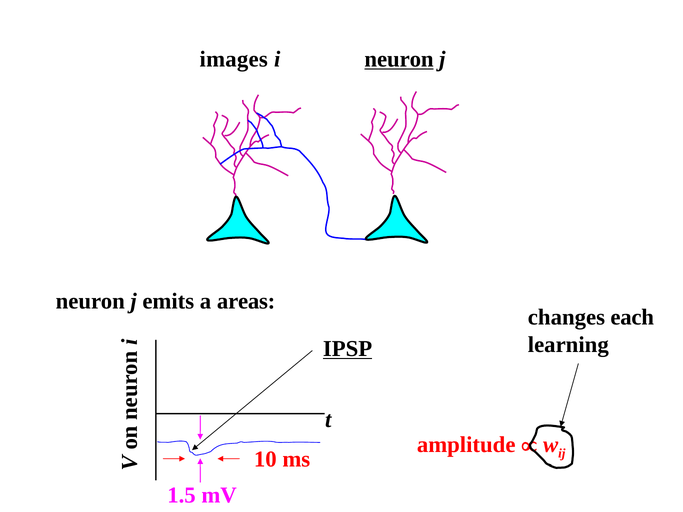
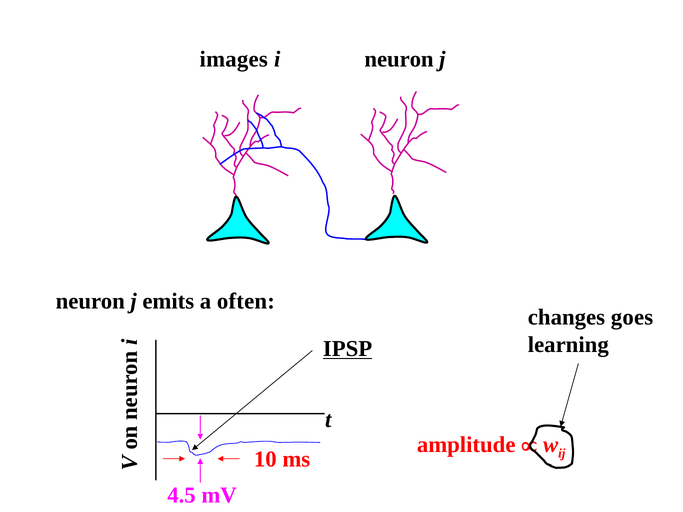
neuron underline: present -> none (399, 59)
areas: areas -> often (246, 301)
each: each -> goes (632, 318)
1.5: 1.5 -> 4.5 (181, 495)
